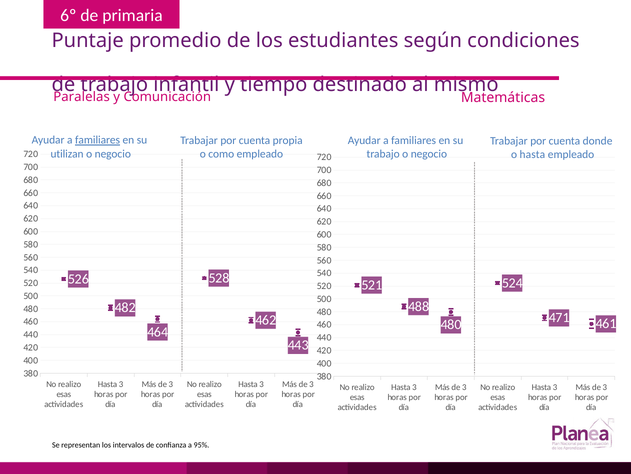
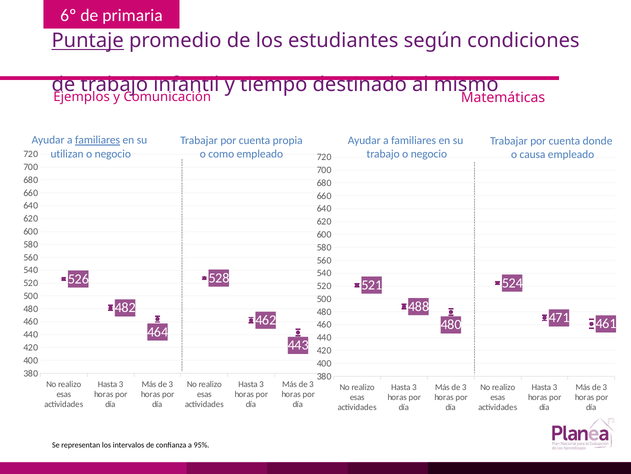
Puntaje underline: none -> present (88, 41)
Paralelas: Paralelas -> Ejemplos (82, 97)
o hasta: hasta -> causa (532, 154)
